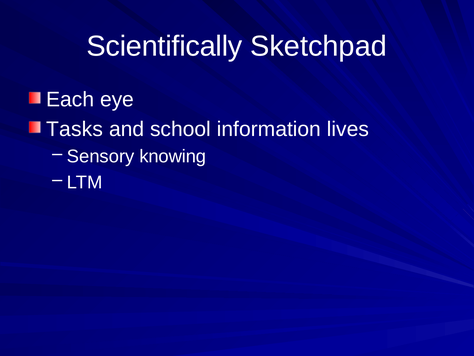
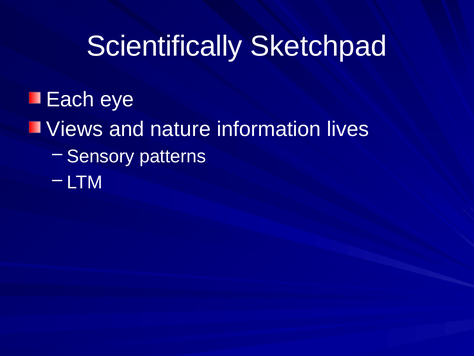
Tasks: Tasks -> Views (75, 129)
school: school -> nature (180, 129)
knowing: knowing -> patterns (173, 156)
